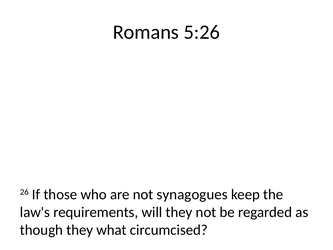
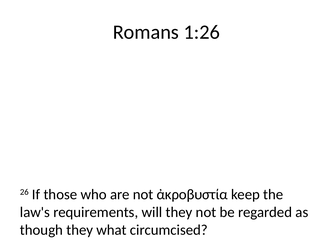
5:26: 5:26 -> 1:26 (202, 32)
synagogues: synagogues -> ἀκροβυστία (192, 194)
